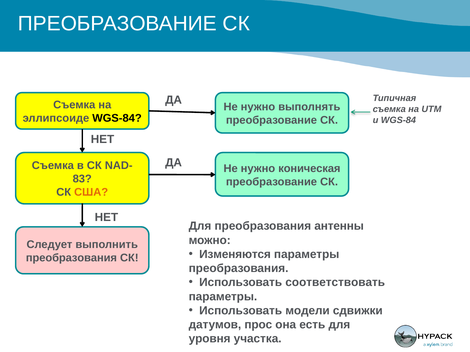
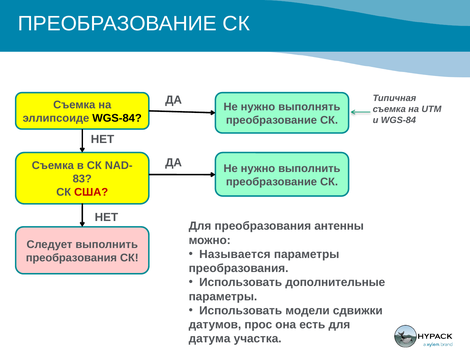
нужно коническая: коническая -> выполнить (309, 169)
США colour: orange -> red (91, 193)
Изменяются: Изменяются -> Называется (235, 255)
соответствовать: соответствовать -> дополнительные (335, 283)
уровня: уровня -> датума (210, 339)
